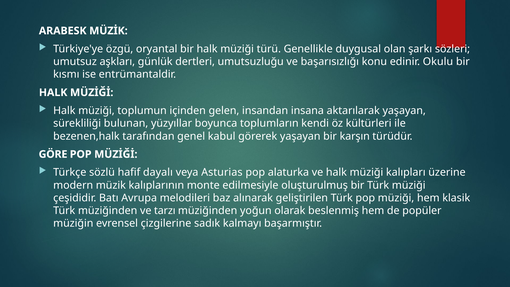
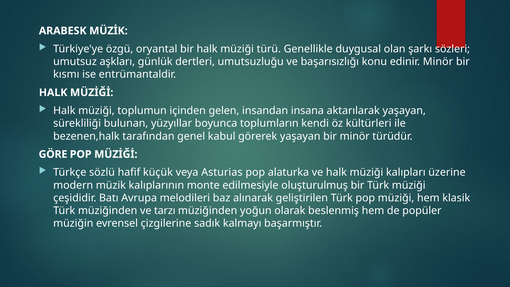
edinir Okulu: Okulu -> Minör (438, 62)
bir karşın: karşın -> minör (355, 136)
dayalı: dayalı -> küçük (158, 172)
